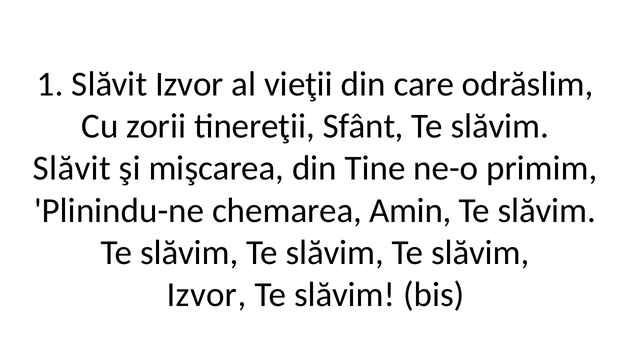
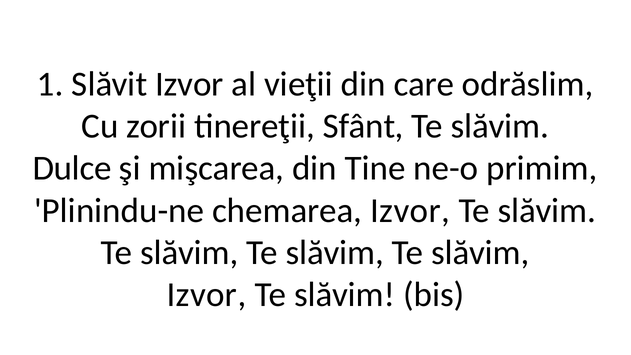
Slăvit: Slăvit -> Dulce (72, 168)
chemarea Amin: Amin -> Izvor (410, 210)
